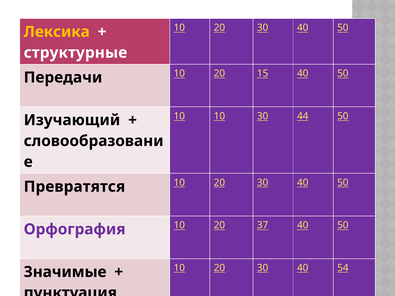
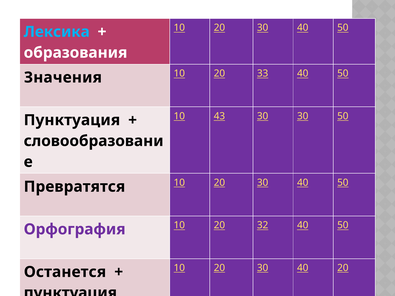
Лексика colour: yellow -> light blue (57, 32)
структурные: структурные -> образования (76, 53)
Передачи: Передачи -> Значения (63, 78)
15: 15 -> 33 (263, 73)
10 10: 10 -> 43 (219, 116)
30 44: 44 -> 30 (303, 116)
Изучающий: Изучающий -> Пунктуация (72, 120)
37: 37 -> 32 (263, 225)
40 54: 54 -> 20 (343, 268)
Значимые: Значимые -> Останется (65, 272)
